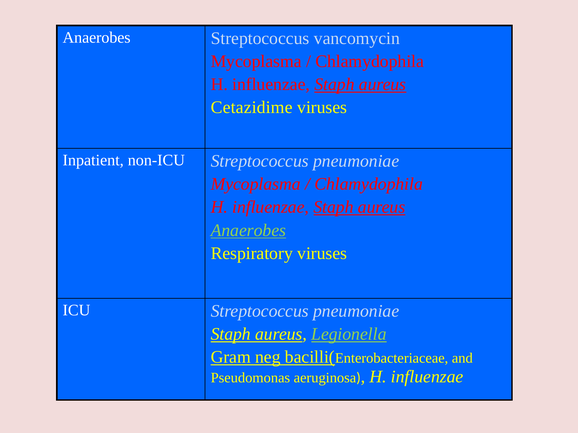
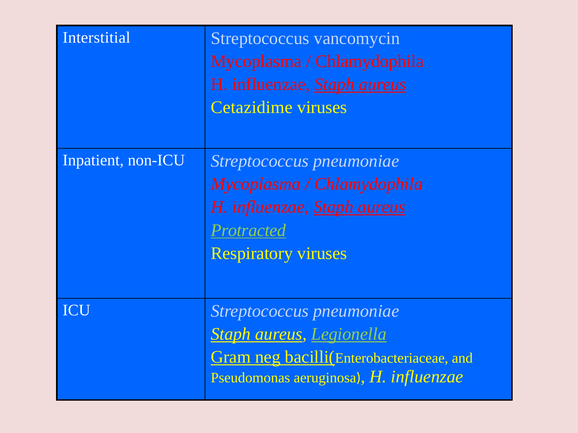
Anaerobes: Anaerobes -> Interstitial (96, 38)
Anaerobes: Anaerobes -> Protracted (248, 230)
